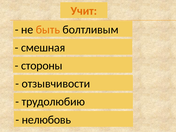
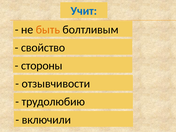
Учит colour: orange -> blue (84, 11)
смешная: смешная -> свойство (43, 48)
нелюбовь: нелюбовь -> включили (46, 120)
